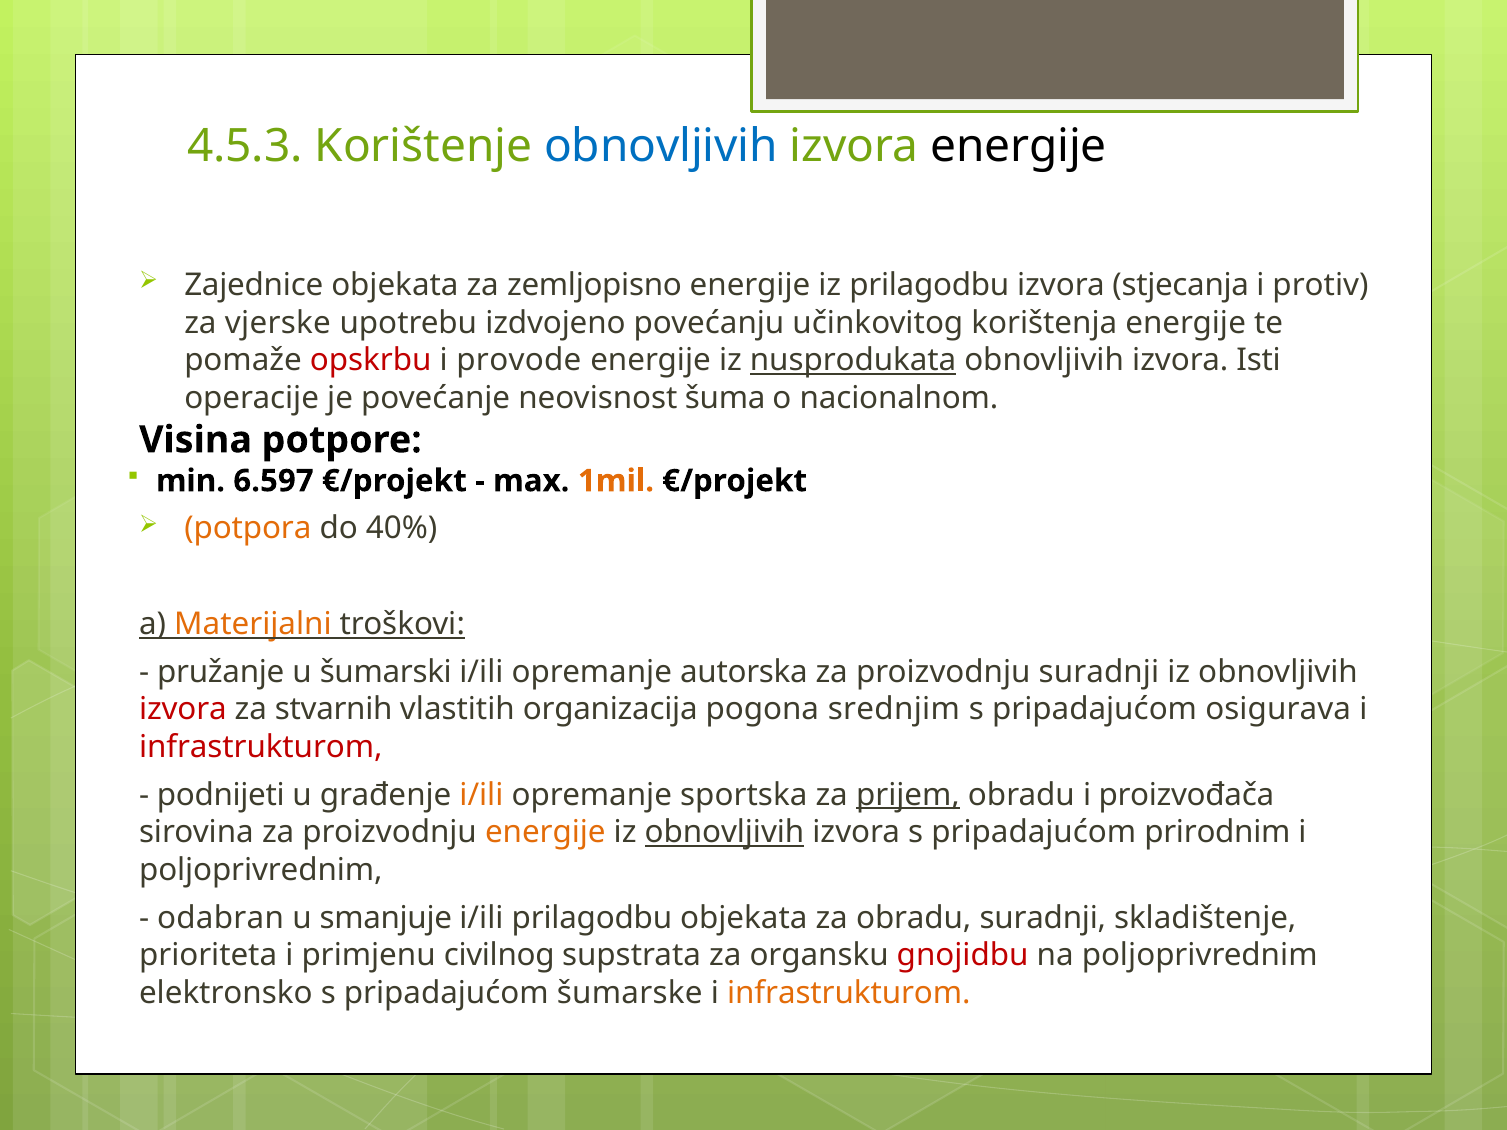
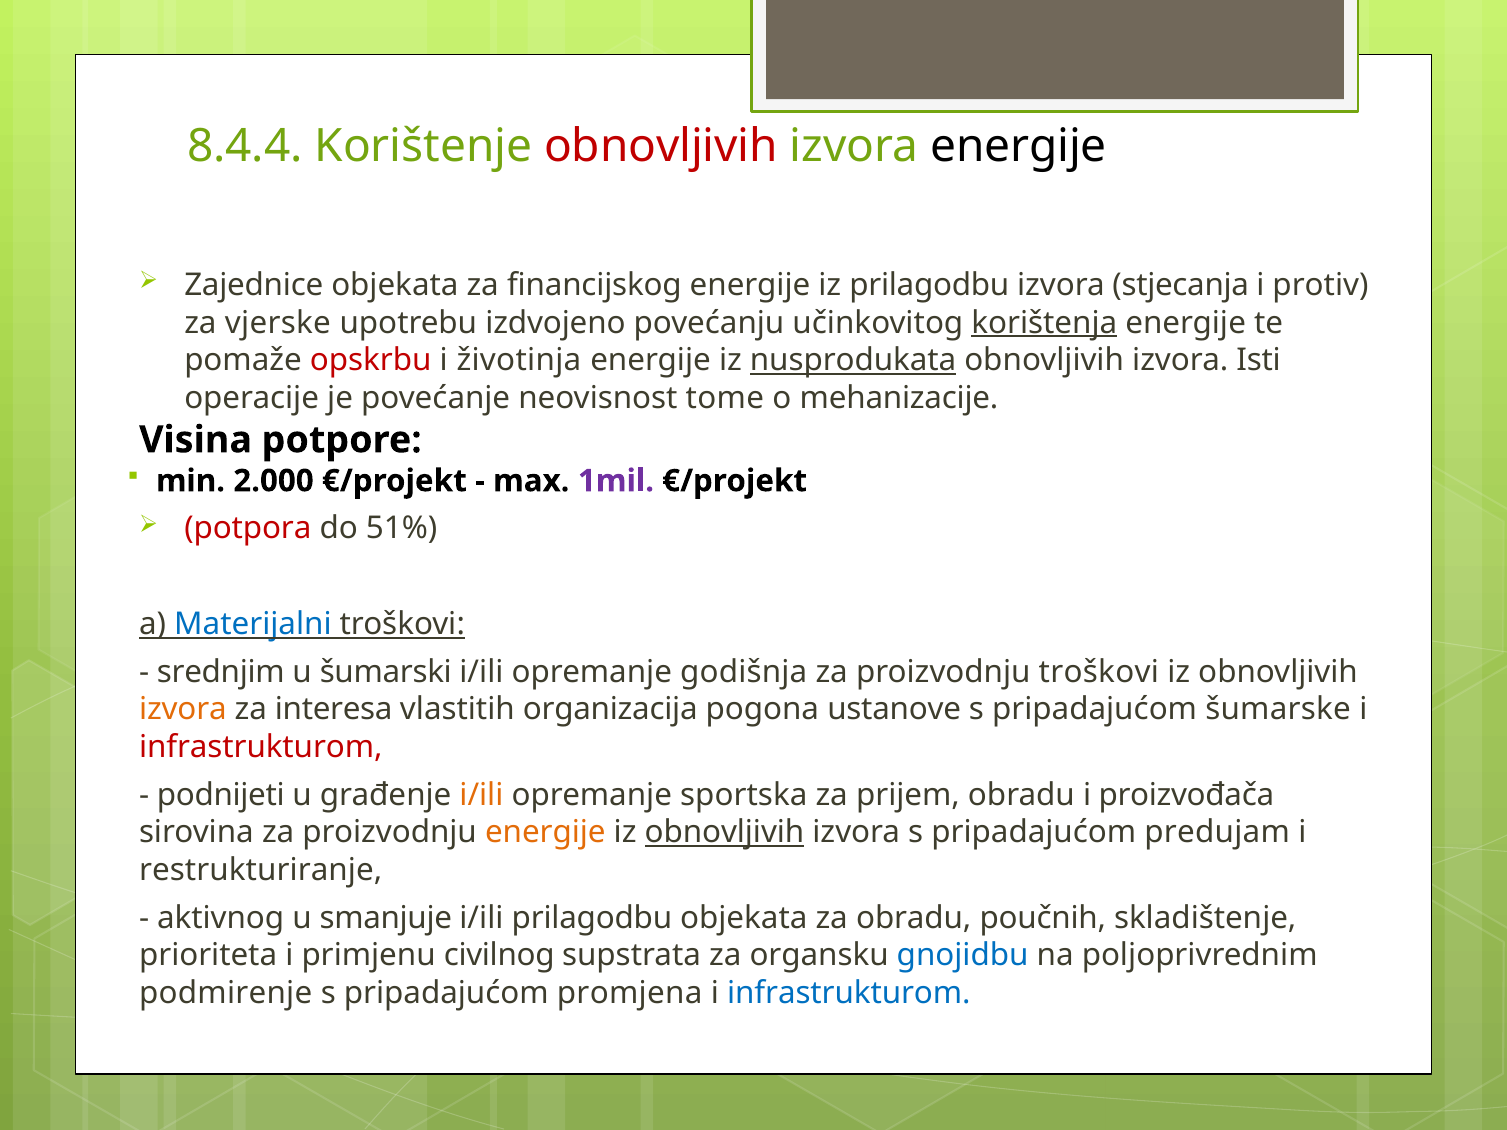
4.5.3: 4.5.3 -> 8.4.4 (245, 146)
obnovljivih colour: blue -> red (661, 146)
zemljopisno: zemljopisno -> financijskog (594, 285)
korištenja underline: none -> present (1044, 323)
provode: provode -> životinja (519, 360)
šuma: šuma -> tome (725, 398)
nacionalnom: nacionalnom -> mehanizacije (899, 398)
6.597: 6.597 -> 2.000 (274, 481)
1mil colour: orange -> purple (616, 481)
potpora colour: orange -> red (248, 529)
40%: 40% -> 51% (402, 529)
Materijalni colour: orange -> blue (253, 624)
pružanje: pružanje -> srednjim (221, 672)
autorska: autorska -> godišnja (744, 672)
proizvodnju suradnji: suradnji -> troškovi (1099, 672)
izvora colour: red -> orange (183, 710)
stvarnih: stvarnih -> interesa (334, 710)
srednjim: srednjim -> ustanove (894, 710)
osigurava: osigurava -> šumarske (1278, 710)
prijem underline: present -> none (908, 795)
prirodnim: prirodnim -> predujam (1217, 833)
poljoprivrednim: poljoprivrednim -> restrukturiranje (261, 870)
odabran: odabran -> aktivnog (221, 918)
obradu suradnji: suradnji -> poučnih (1043, 918)
gnojidbu colour: red -> blue (963, 956)
elektronsko: elektronsko -> podmirenje (226, 993)
šumarske: šumarske -> promjena (630, 993)
infrastrukturom colour: orange -> blue (849, 993)
